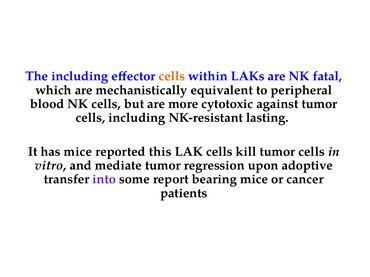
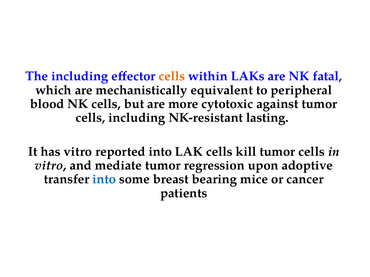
has mice: mice -> vitro (78, 152)
reported this: this -> into (160, 152)
into colour: purple -> blue (104, 180)
report: report -> breast (171, 180)
